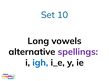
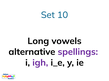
igh colour: blue -> purple (40, 63)
